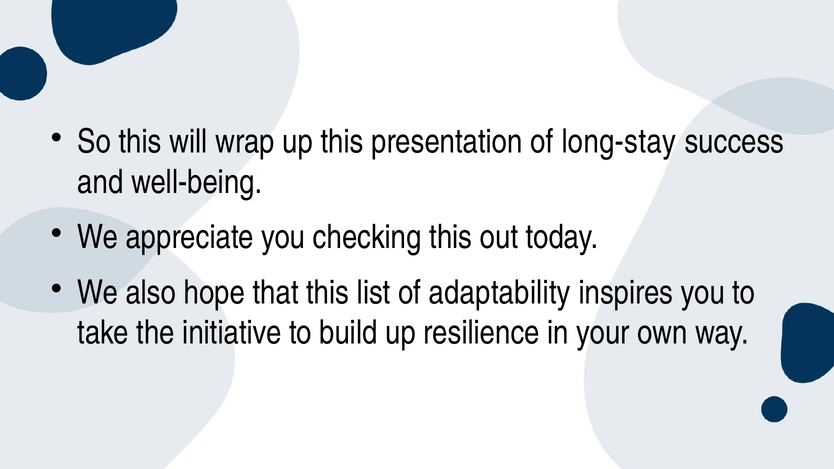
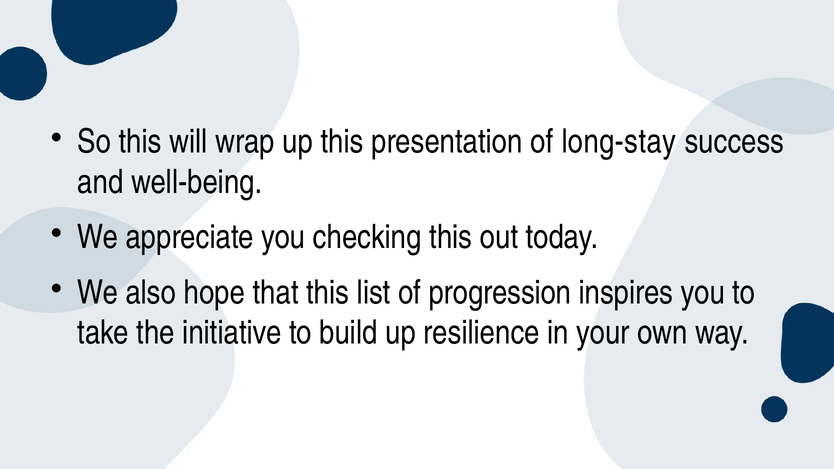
adaptability: adaptability -> progression (500, 293)
